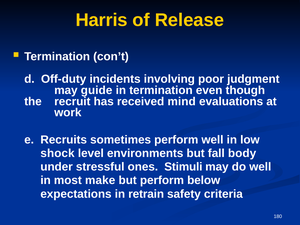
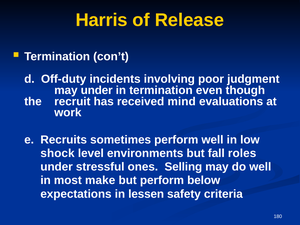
may guide: guide -> under (97, 90)
body: body -> roles (242, 153)
Stimuli: Stimuli -> Selling (183, 167)
retrain: retrain -> lessen (146, 194)
